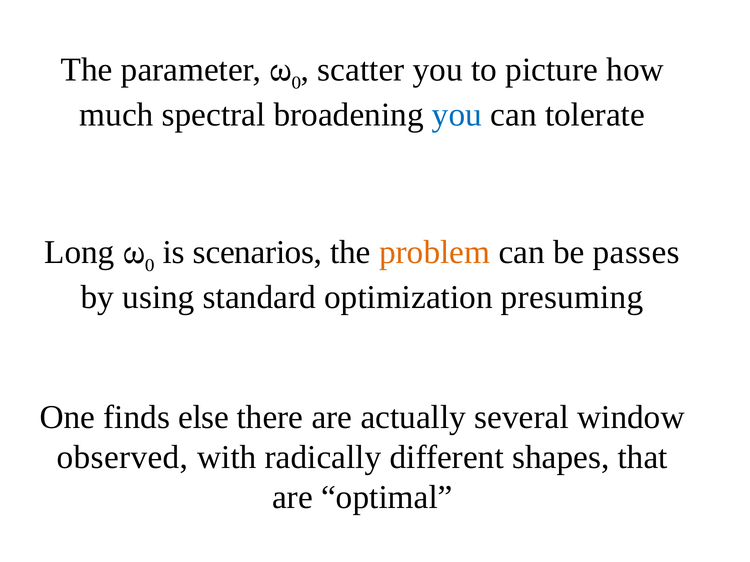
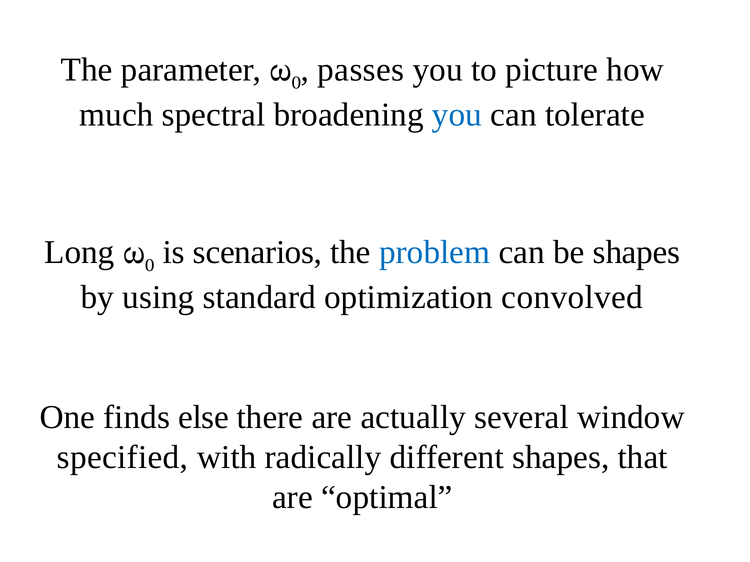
scatter: scatter -> passes (361, 70)
problem colour: orange -> blue (435, 252)
be passes: passes -> shapes (637, 252)
presuming: presuming -> convolved (572, 298)
observed: observed -> specified (123, 458)
